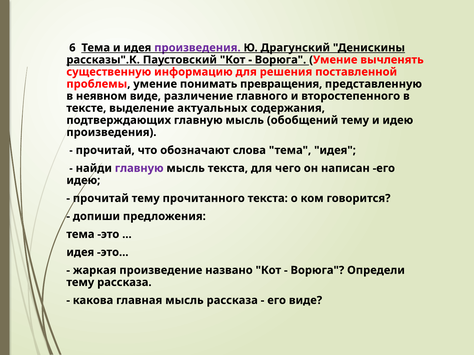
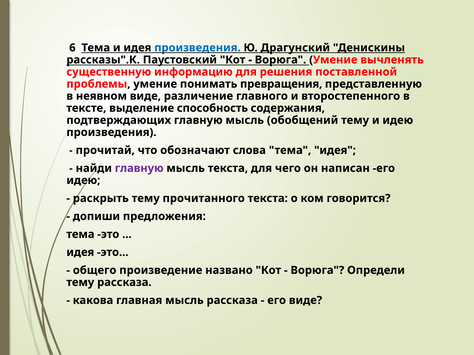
произведения colour: purple -> blue (197, 48)
актуальных: актуальных -> способность (212, 108)
прочитай: прочитай -> раскрыть (101, 199)
жаркая: жаркая -> общего (95, 271)
